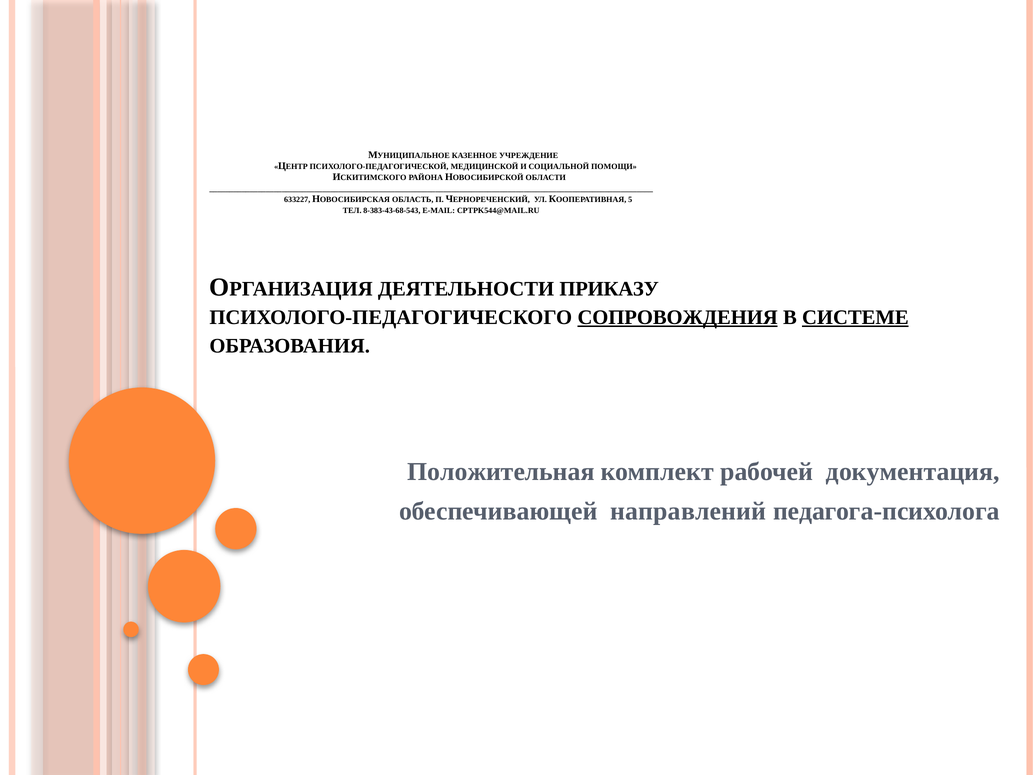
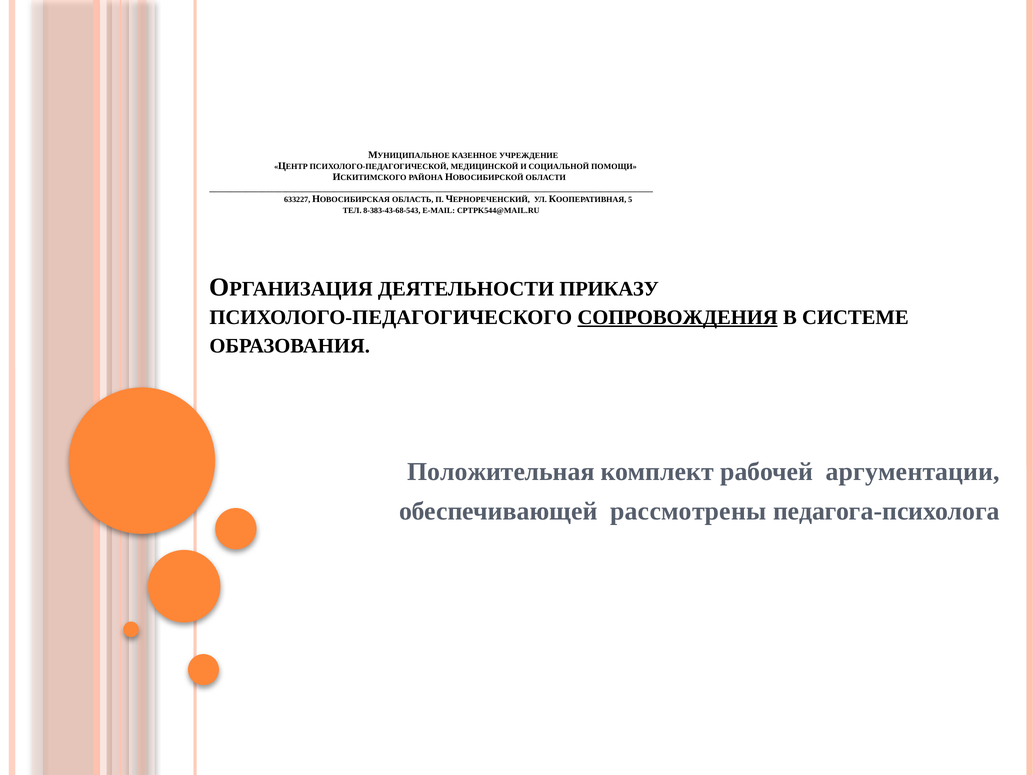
СИСТЕМЕ underline: present -> none (855, 317)
документация: документация -> аргументации (913, 471)
направлений: направлений -> рассмотрены (688, 511)
